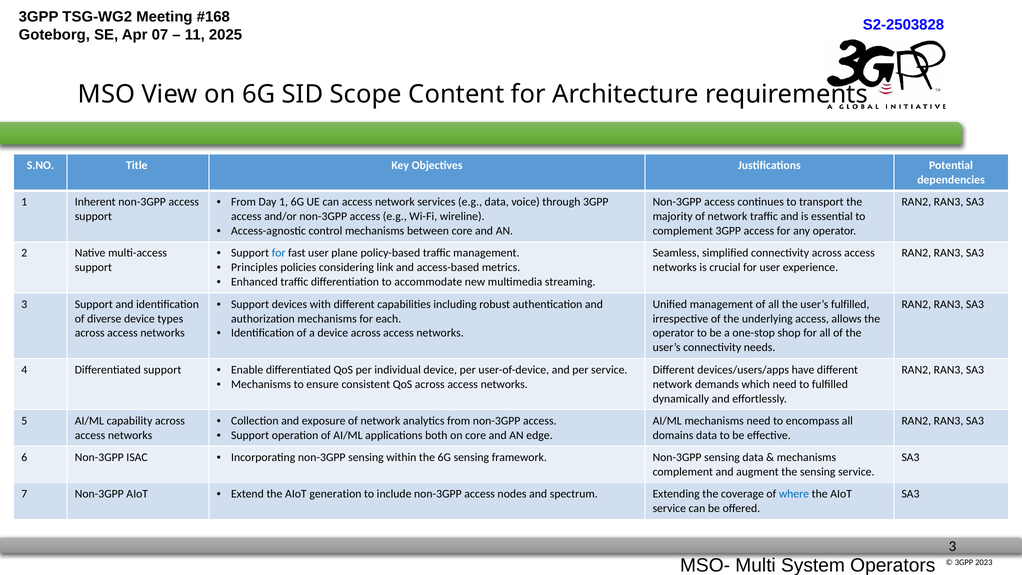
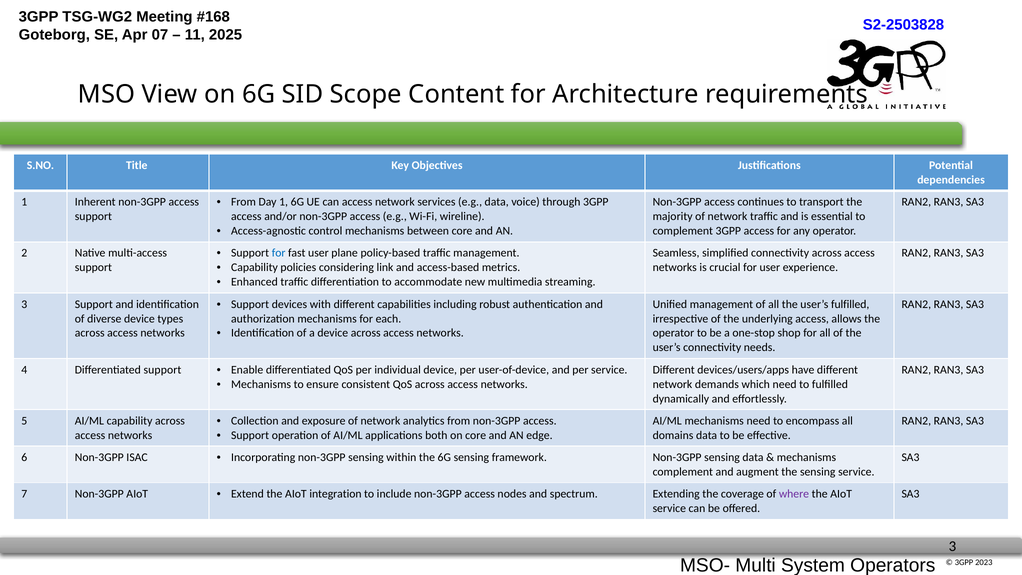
Principles: Principles -> Capability (254, 268)
generation: generation -> integration (335, 494)
where colour: blue -> purple (794, 494)
